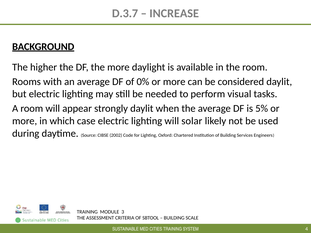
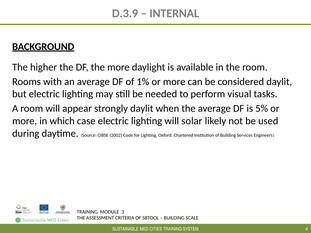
D.3.7: D.3.7 -> D.3.9 (125, 13)
INCREASE: INCREASE -> INTERNAL (174, 13)
0%: 0% -> 1% (143, 82)
